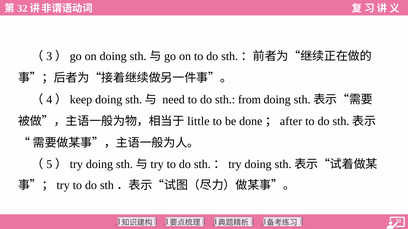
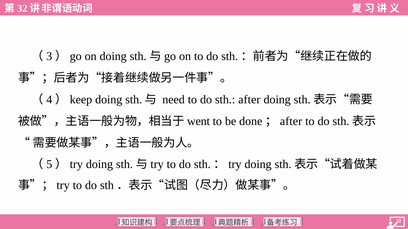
sth from: from -> after (249, 100)
little: little -> went (199, 121)
